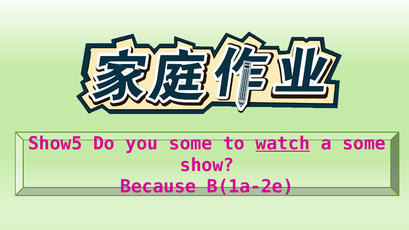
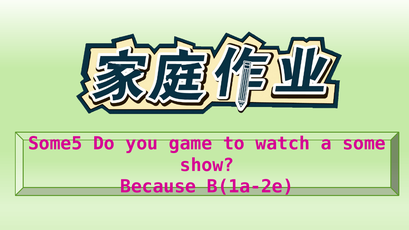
Show5: Show5 -> Some5 (55, 143)
you some: some -> game (191, 143)
watch underline: present -> none (283, 143)
